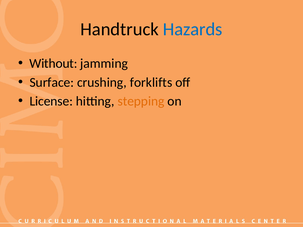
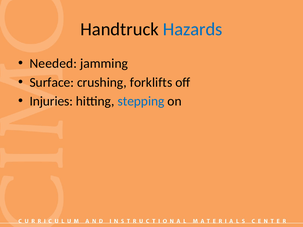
Without: Without -> Needed (53, 64)
License: License -> Injuries (51, 101)
stepping colour: orange -> blue (141, 101)
